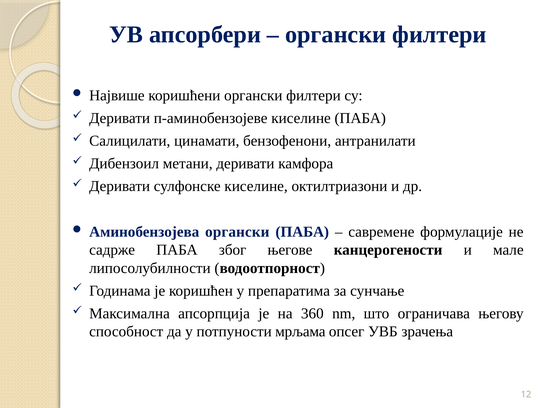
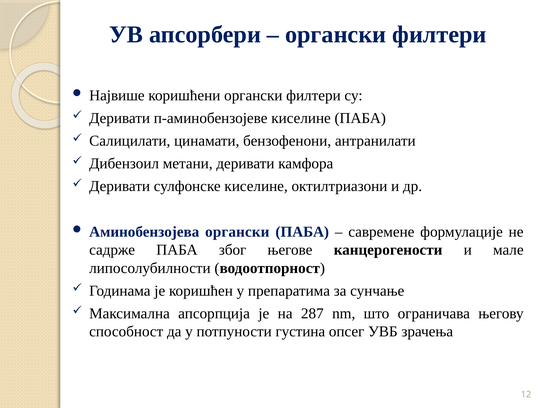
360: 360 -> 287 (312, 313)
мрљама: мрљама -> густина (300, 332)
